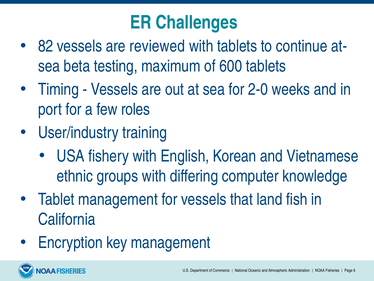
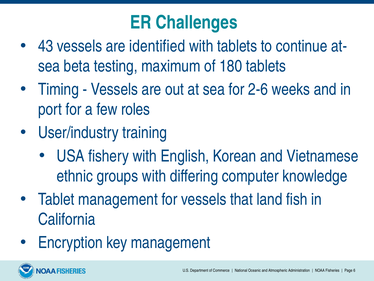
82: 82 -> 43 (46, 46)
reviewed: reviewed -> identified (157, 46)
600: 600 -> 180 (231, 66)
2-0: 2-0 -> 2-6 (258, 89)
